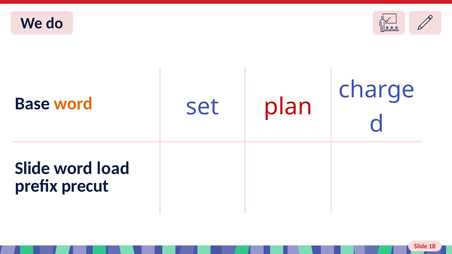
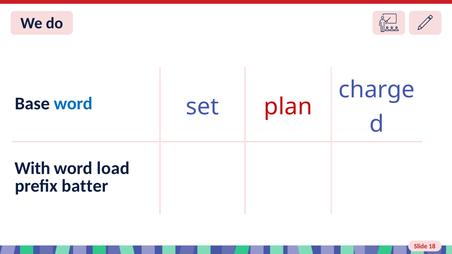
word colour: orange -> blue (73, 104)
Slide: Slide -> With (32, 169)
precut: precut -> batter (85, 186)
